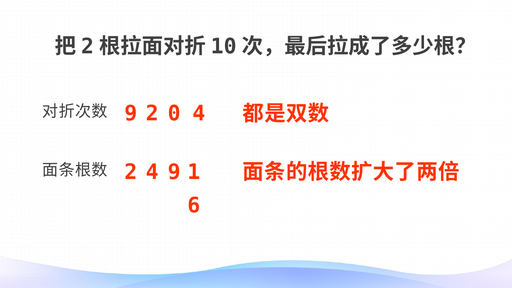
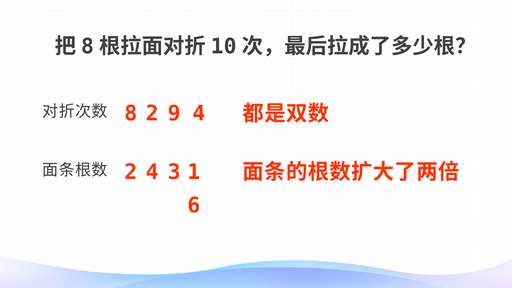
2: 2 -> 8 (88, 46)
0: 0 -> 9 (174, 113)
9: 9 -> 8 (131, 113)
4 9: 9 -> 3 (174, 172)
